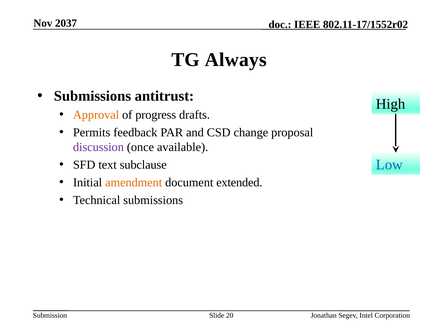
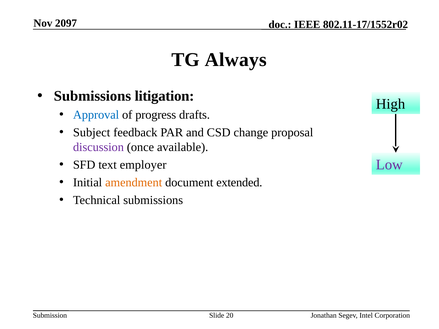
2037: 2037 -> 2097 (66, 23)
antitrust: antitrust -> litigation (164, 96)
Approval colour: orange -> blue (96, 115)
Permits: Permits -> Subject (92, 133)
Low colour: blue -> purple (389, 165)
subclause: subclause -> employer (143, 165)
